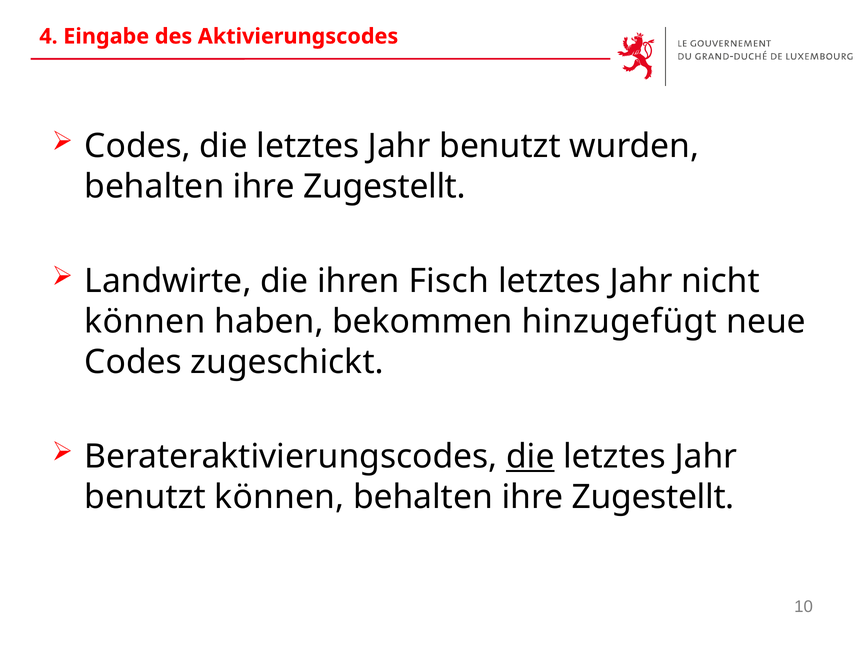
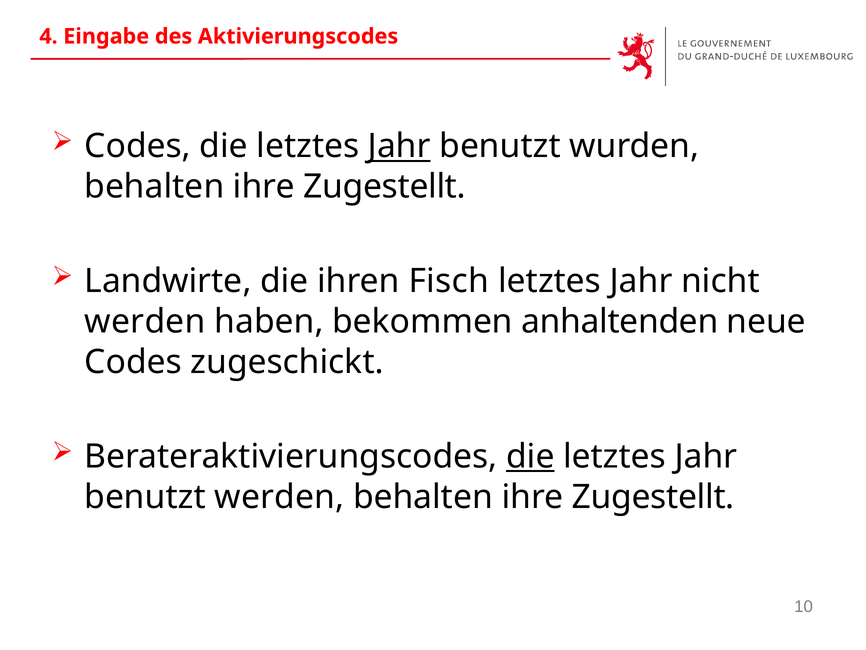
Jahr underline: none -> present (399, 146)
können: können -> werden (145, 321)
hinzugefügt: hinzugefügt -> anhaltenden (620, 321)
benutzt können: können -> werden (279, 497)
